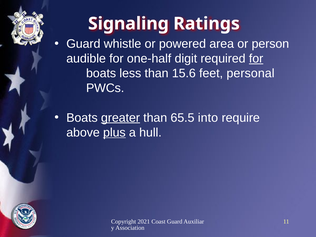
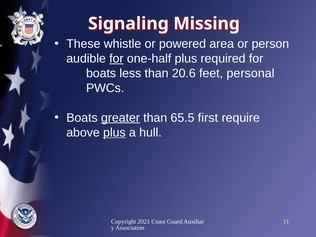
Ratings: Ratings -> Missing (207, 24)
Guard: Guard -> These (83, 44)
for underline: none -> present (116, 59)
one-half digit: digit -> plus (186, 59)
for underline: present -> none (256, 59)
15.6: 15.6 -> 20.6 (184, 73)
into: into -> first (208, 118)
